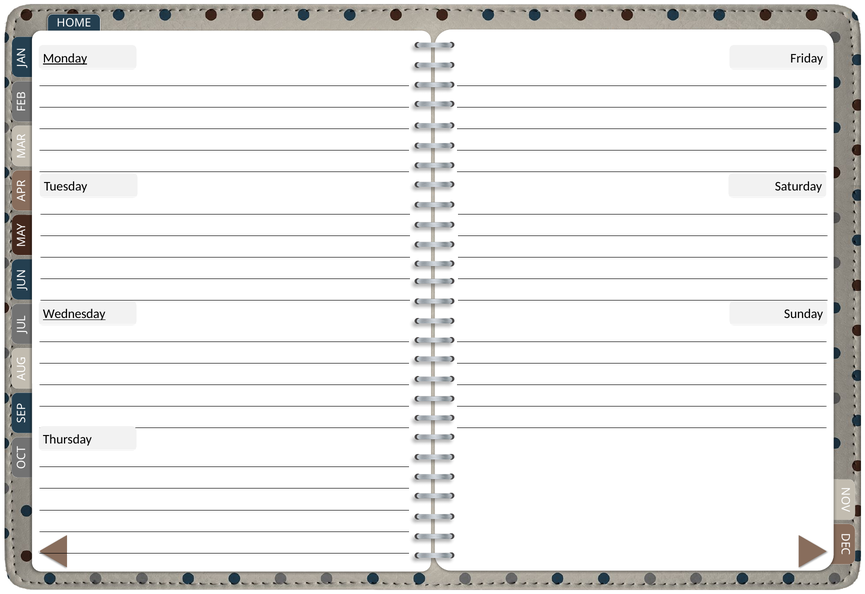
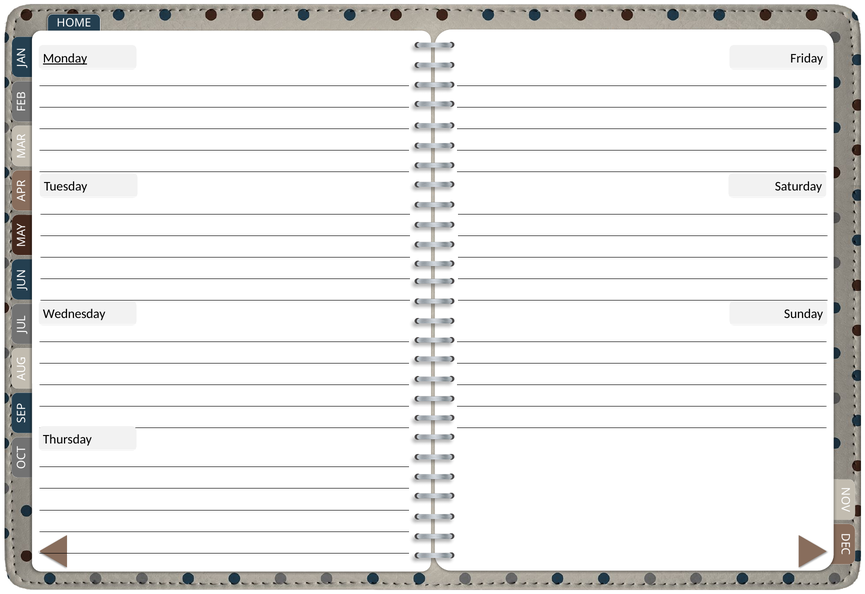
Wednesday underline: present -> none (74, 314)
